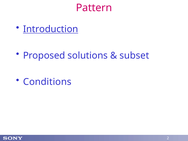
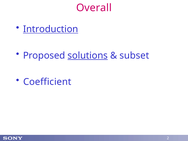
Pattern: Pattern -> Overall (94, 8)
solutions underline: none -> present (88, 55)
Conditions: Conditions -> Coefficient (47, 82)
